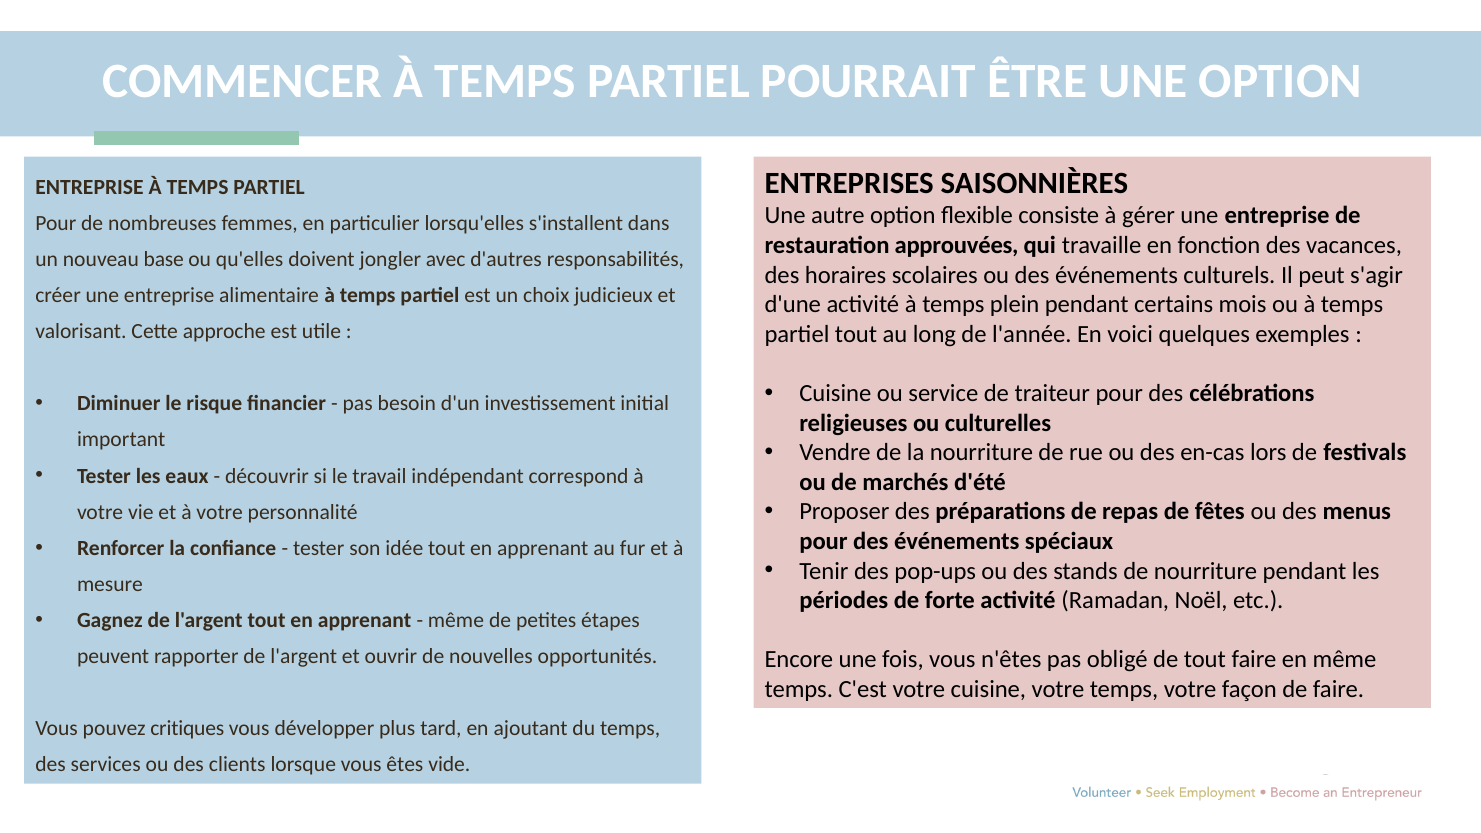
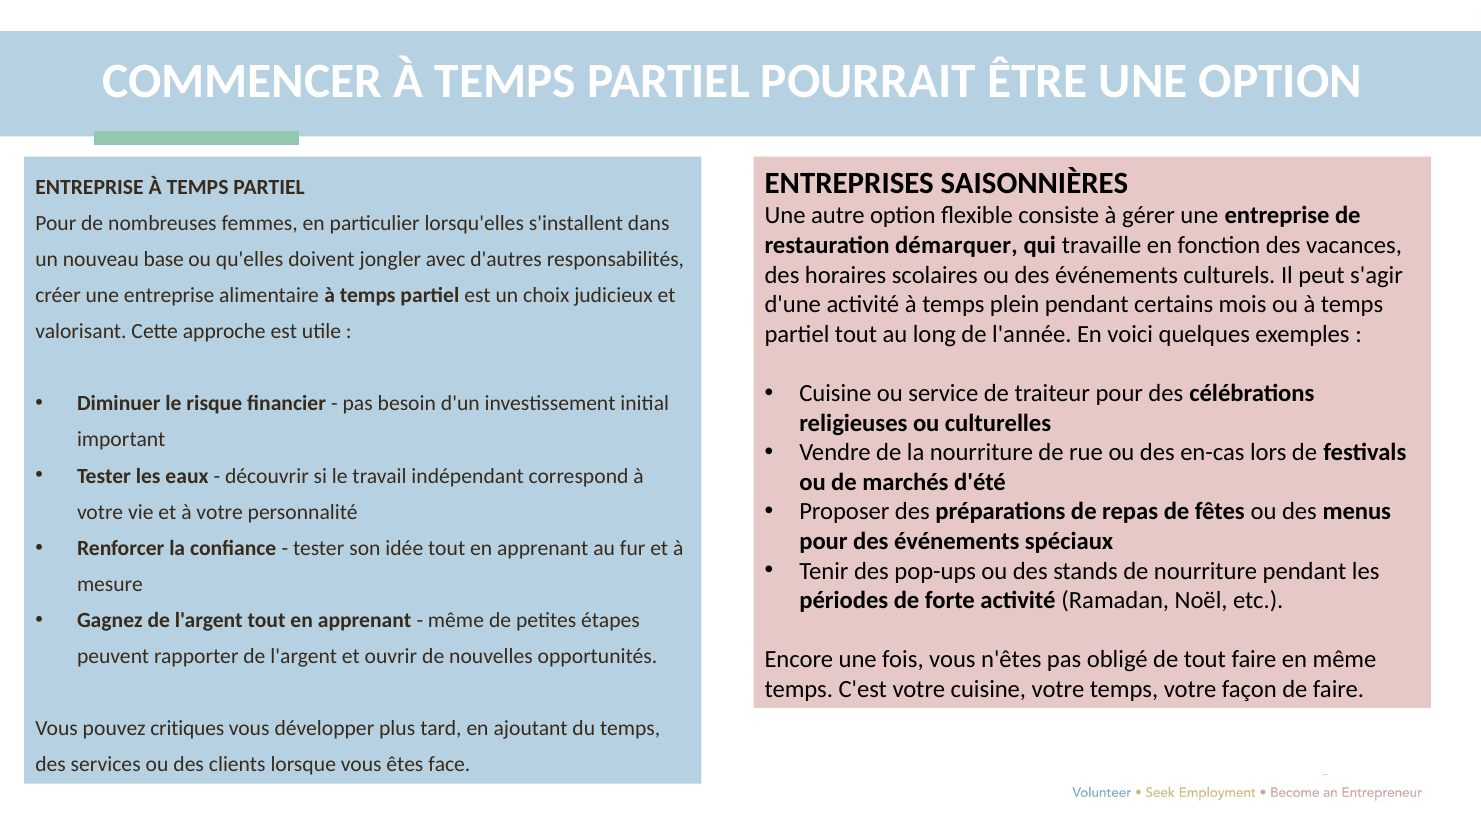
approuvées: approuvées -> démarquer (956, 245)
vide: vide -> face (449, 765)
